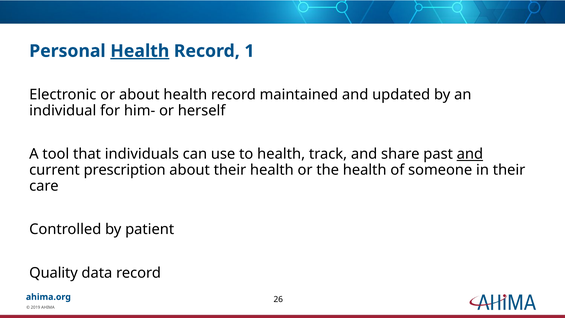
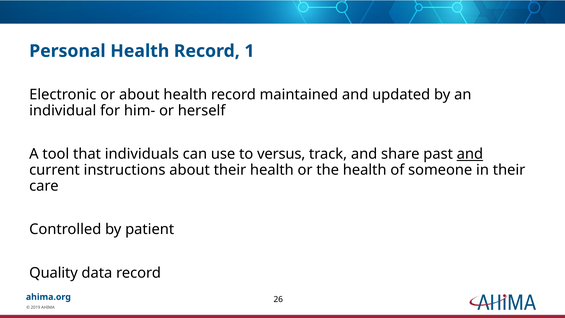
Health underline: present -> none (140, 51)
to health: health -> versus (281, 154)
prescription: prescription -> instructions (125, 170)
